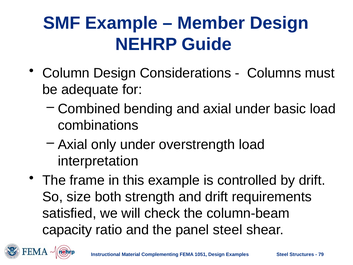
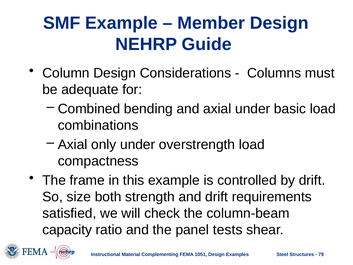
interpretation: interpretation -> compactness (98, 161)
panel steel: steel -> tests (228, 230)
